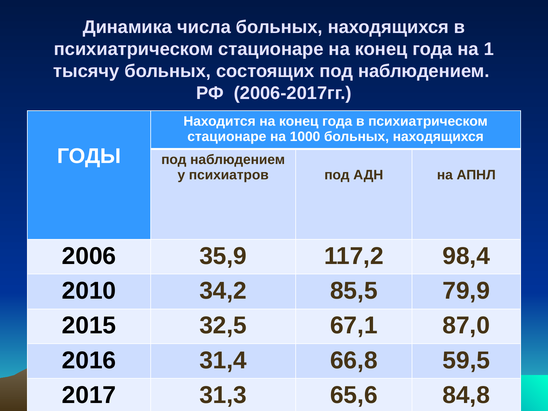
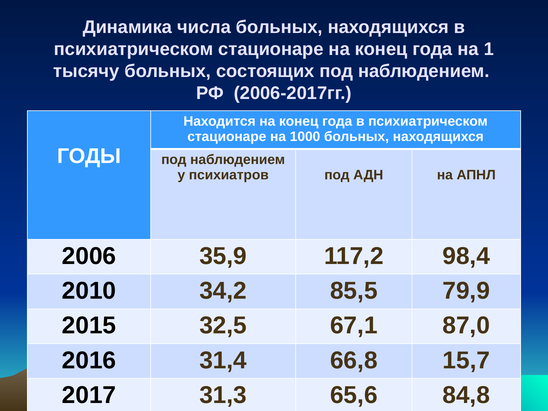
59,5: 59,5 -> 15,7 (466, 360)
